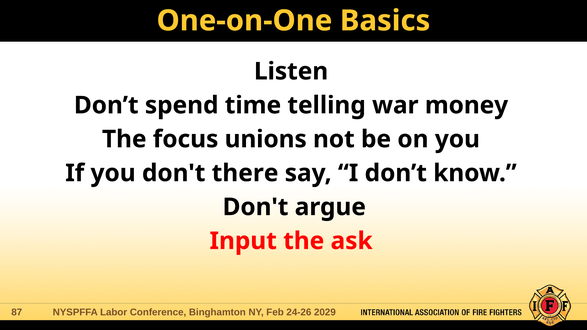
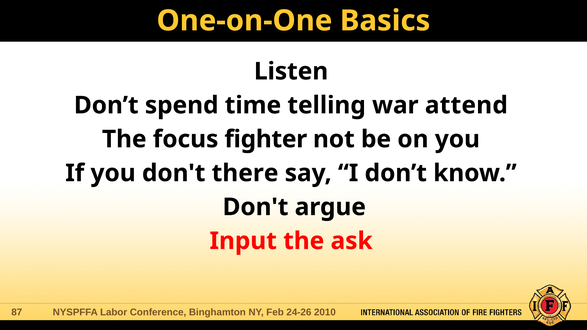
money: money -> attend (466, 105)
unions: unions -> fighter (266, 139)
2029: 2029 -> 2010 (325, 313)
